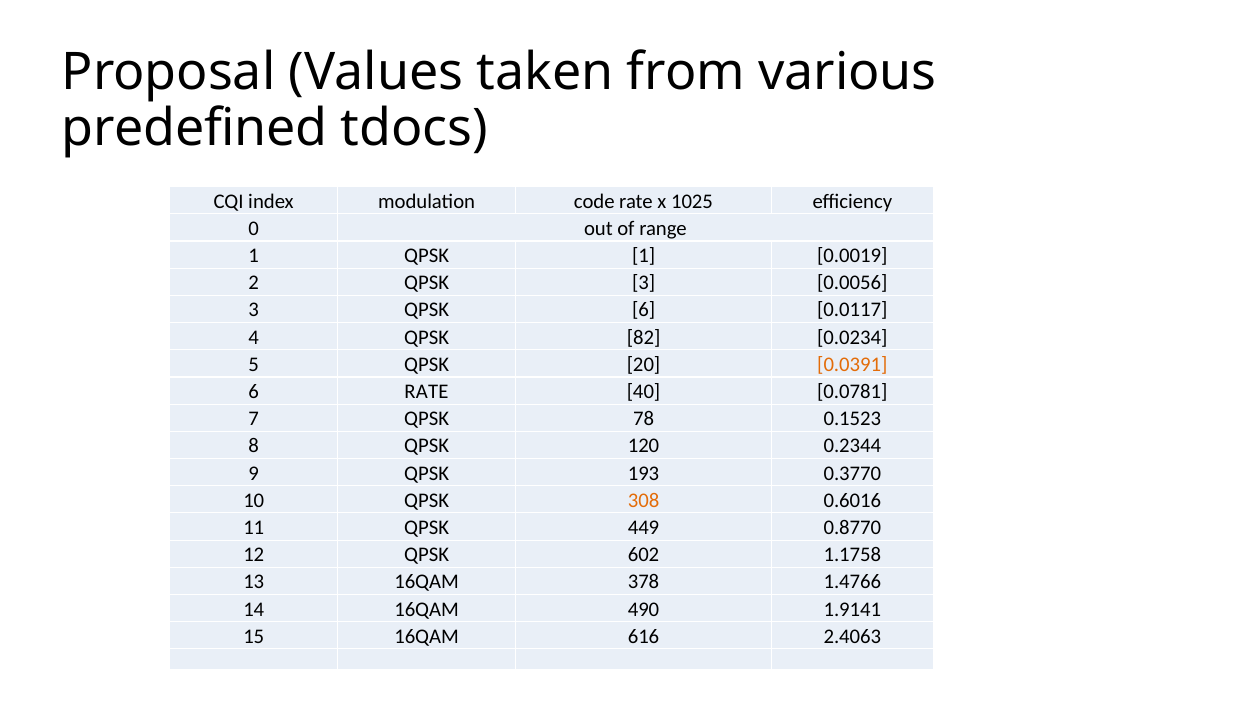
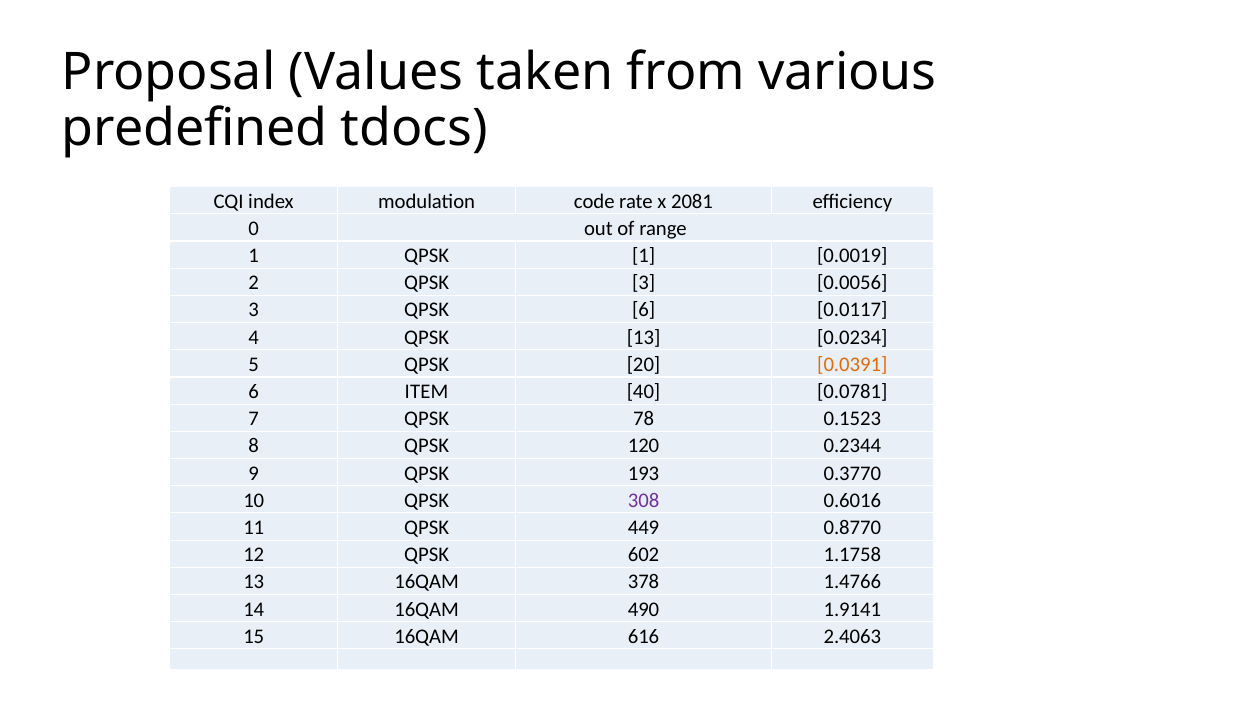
1025: 1025 -> 2081 (692, 201)
QPSK 82: 82 -> 13 (644, 337)
6 RATE: RATE -> ITEM (427, 392)
308 colour: orange -> purple (644, 500)
